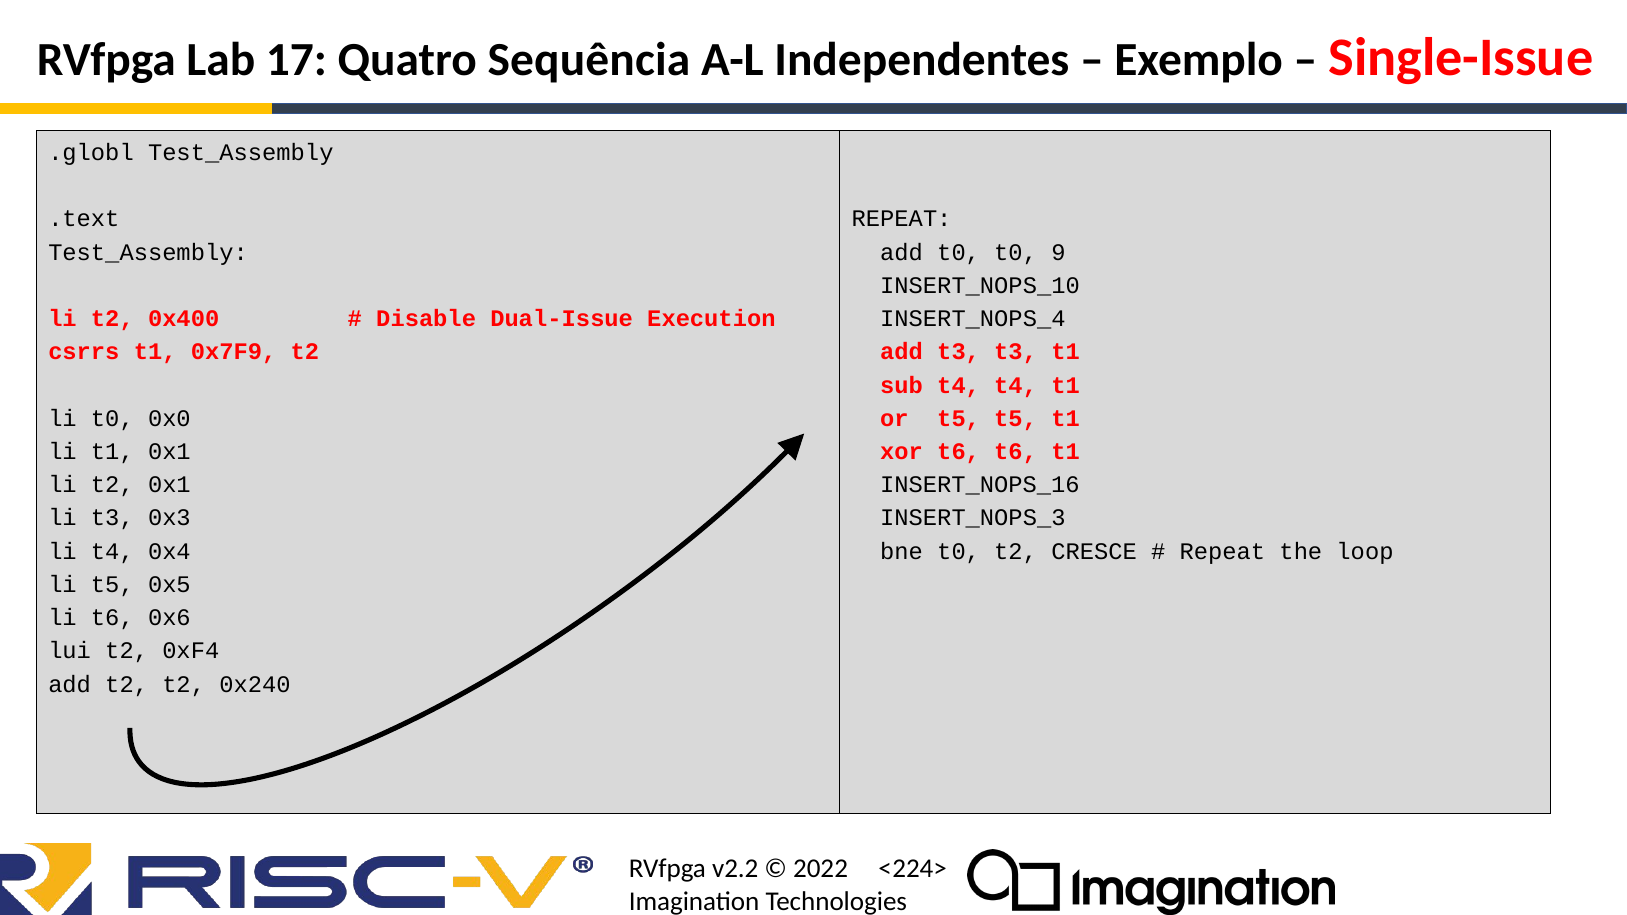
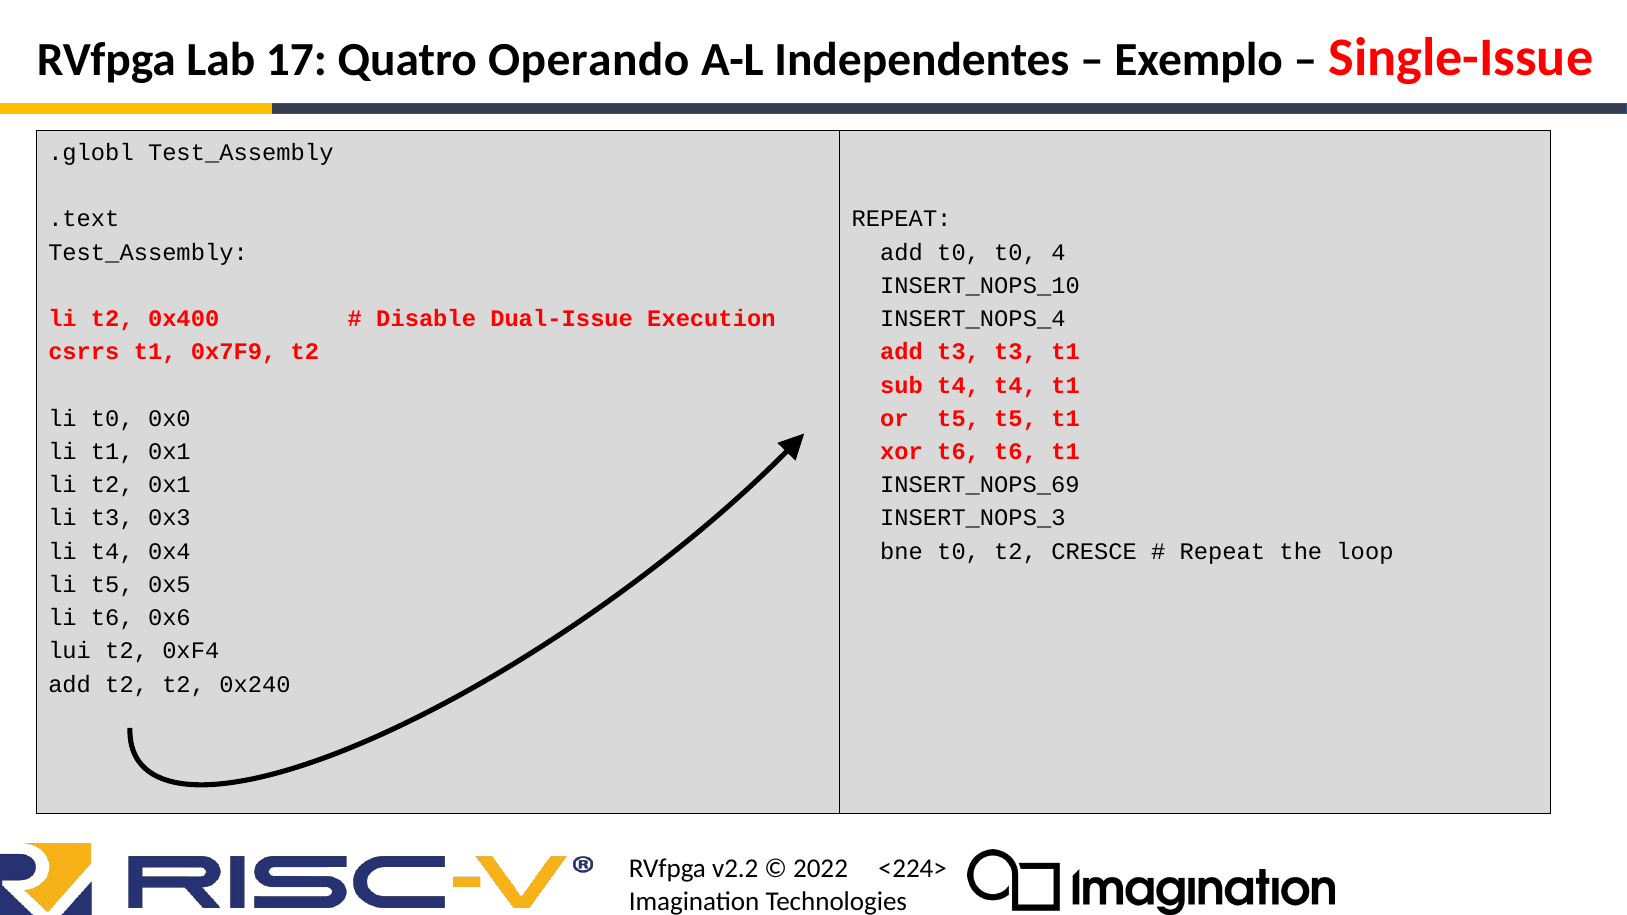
Sequência: Sequência -> Operando (589, 60)
9: 9 -> 4 (1058, 252)
INSERT_NOPS_16: INSERT_NOPS_16 -> INSERT_NOPS_69 (980, 485)
